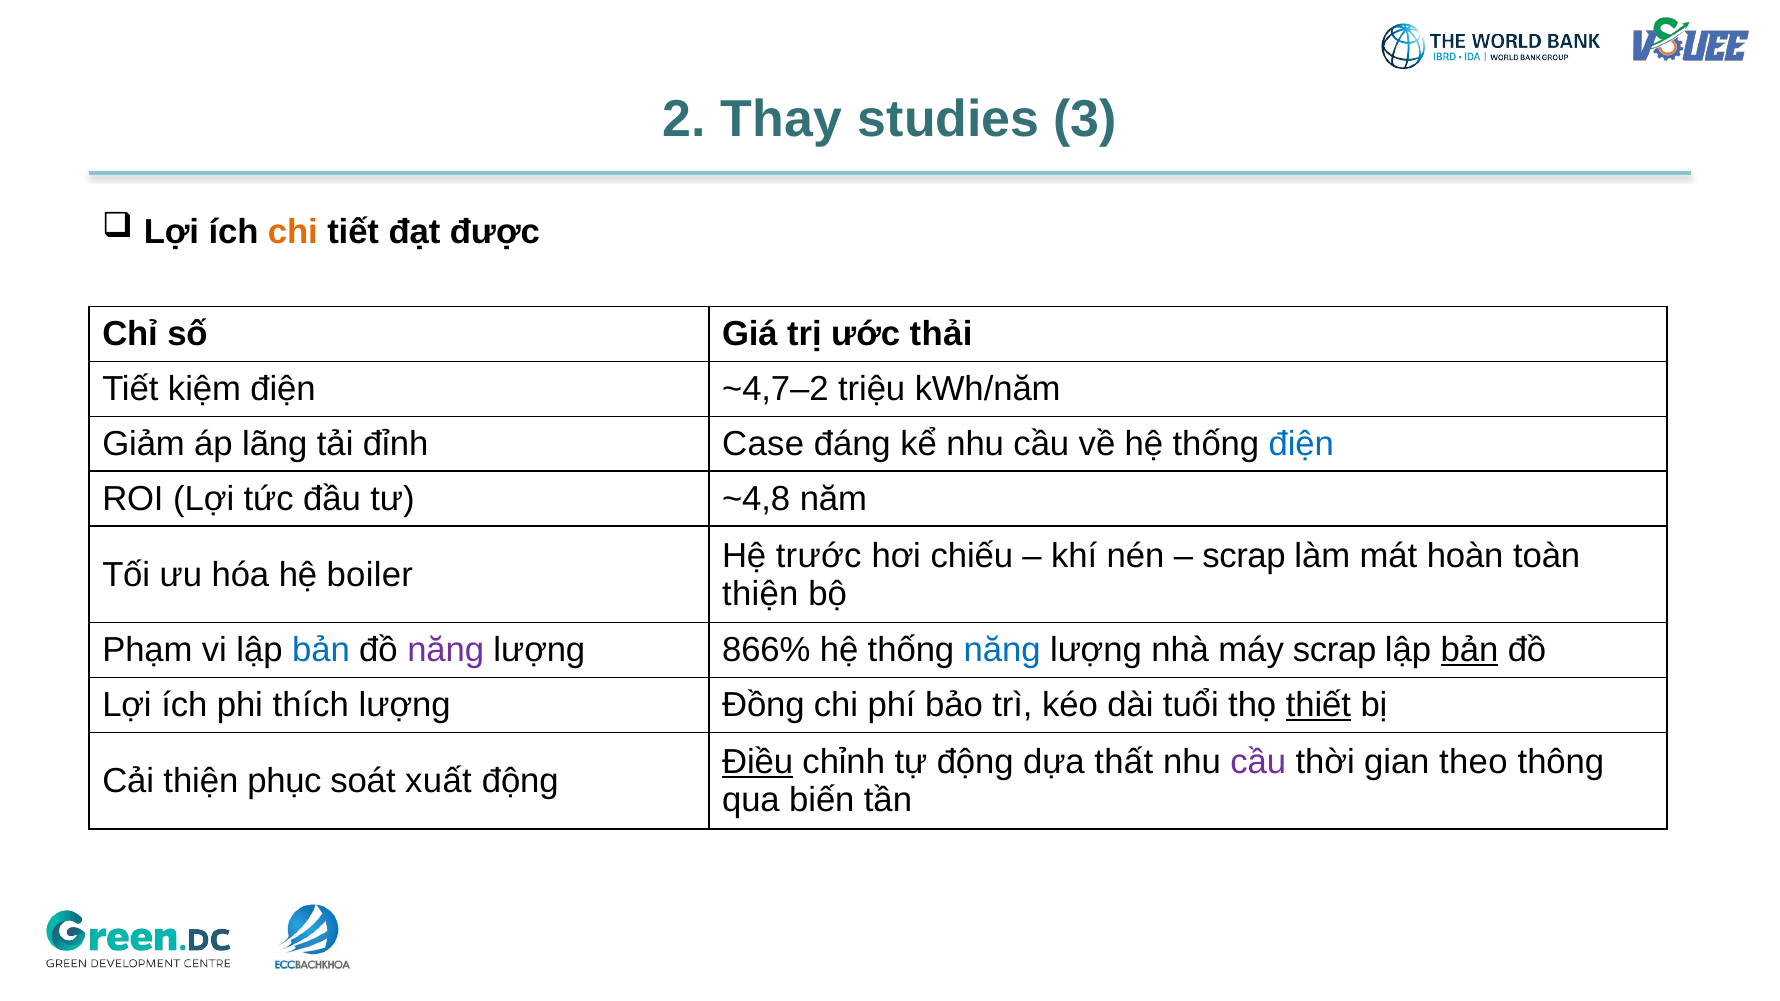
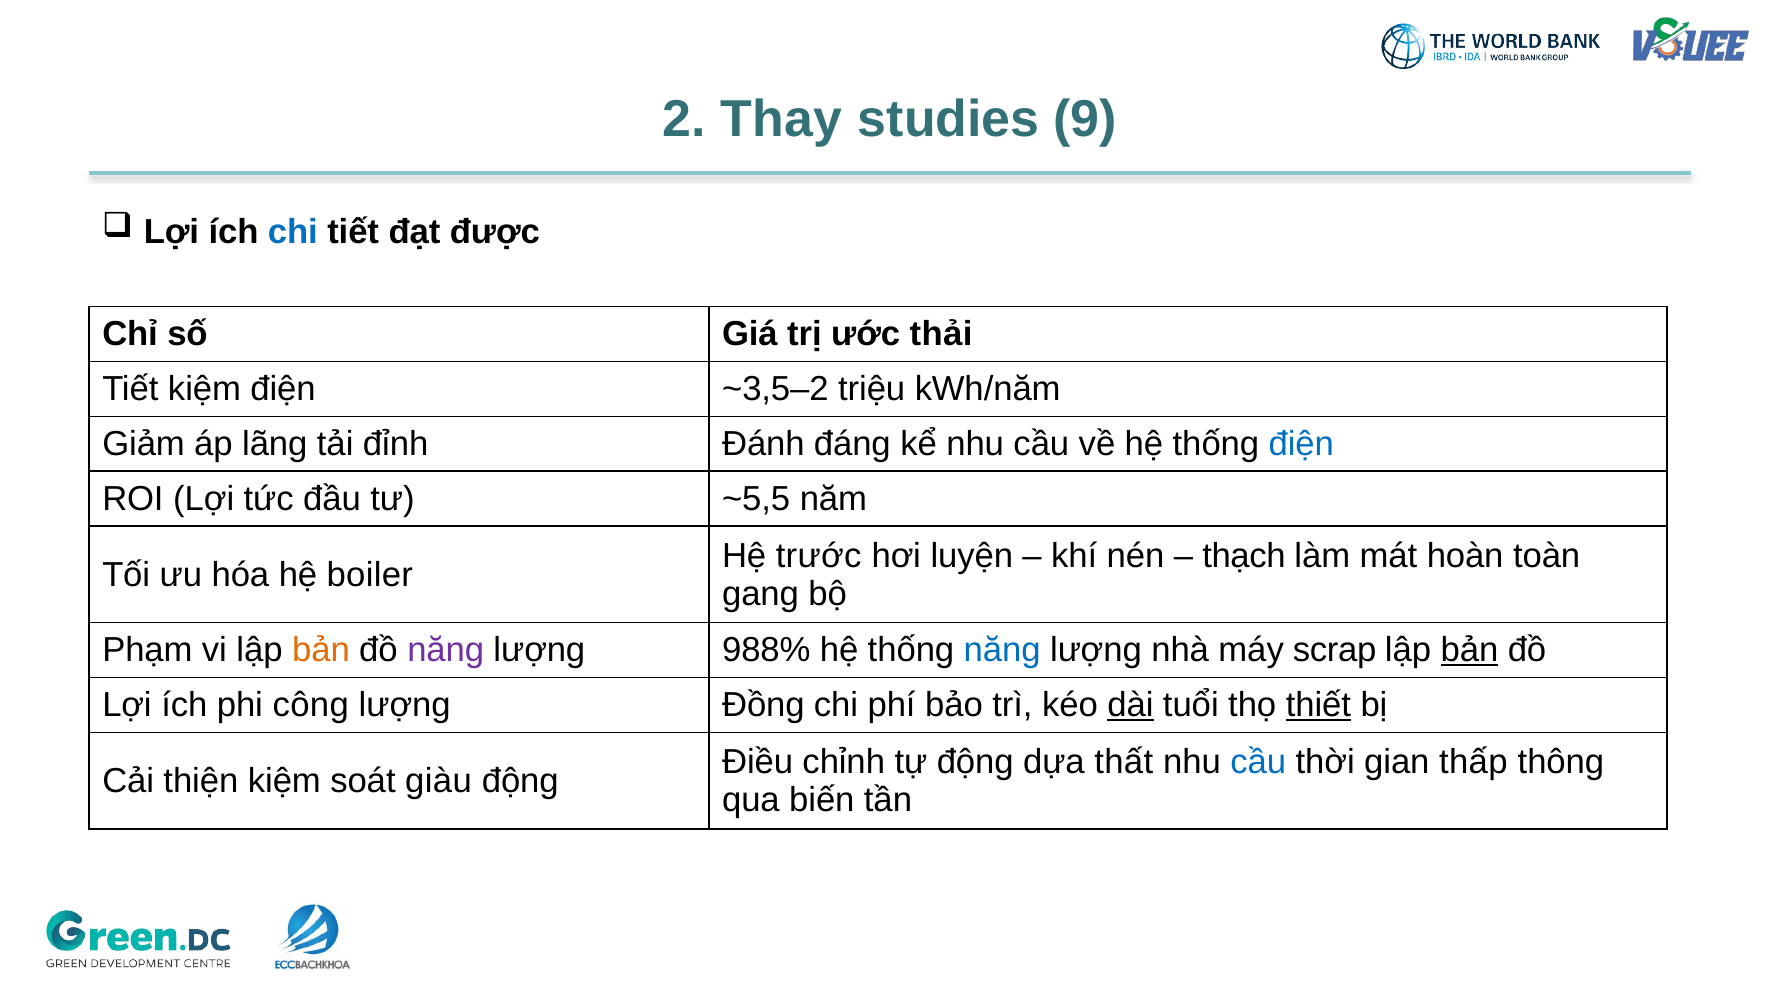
3: 3 -> 9 (1085, 120)
chi colour: orange -> blue (293, 232)
~4,7–2: ~4,7–2 -> ~3,5–2 (775, 389)
Case: Case -> Đánh (763, 444)
~4,8: ~4,8 -> ~5,5 (756, 499)
chiếu: chiếu -> luyện (972, 556)
scrap: scrap -> thạch (1244, 556)
thiện: thiện -> gang (761, 594)
bản colour: blue -> orange (321, 651)
866%: 866% -> 988% (766, 651)
thích: thích -> công (311, 706)
dài underline: none -> present (1130, 706)
Điều underline: present -> none (758, 762)
cầu colour: purple -> blue (1258, 762)
theo: theo -> thấp (1473, 762)
thiện phục: phục -> kiệm (284, 781)
xuất: xuất -> giàu (439, 781)
